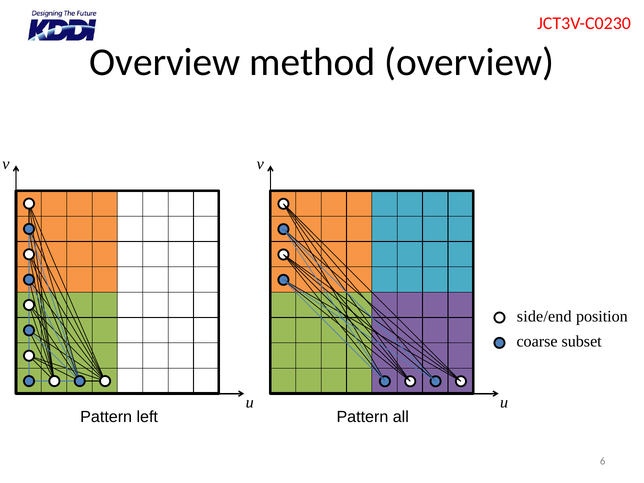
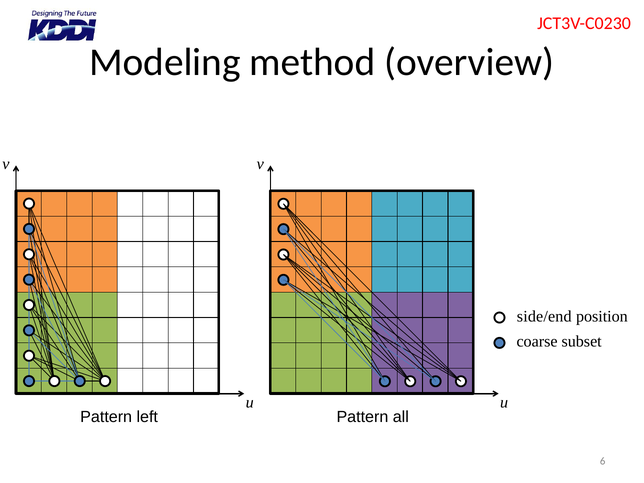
Overview: Overview -> Modeling (165, 62)
